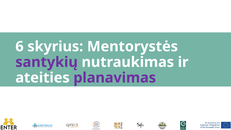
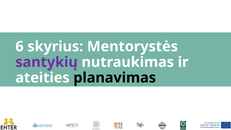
planavimas colour: purple -> black (115, 78)
